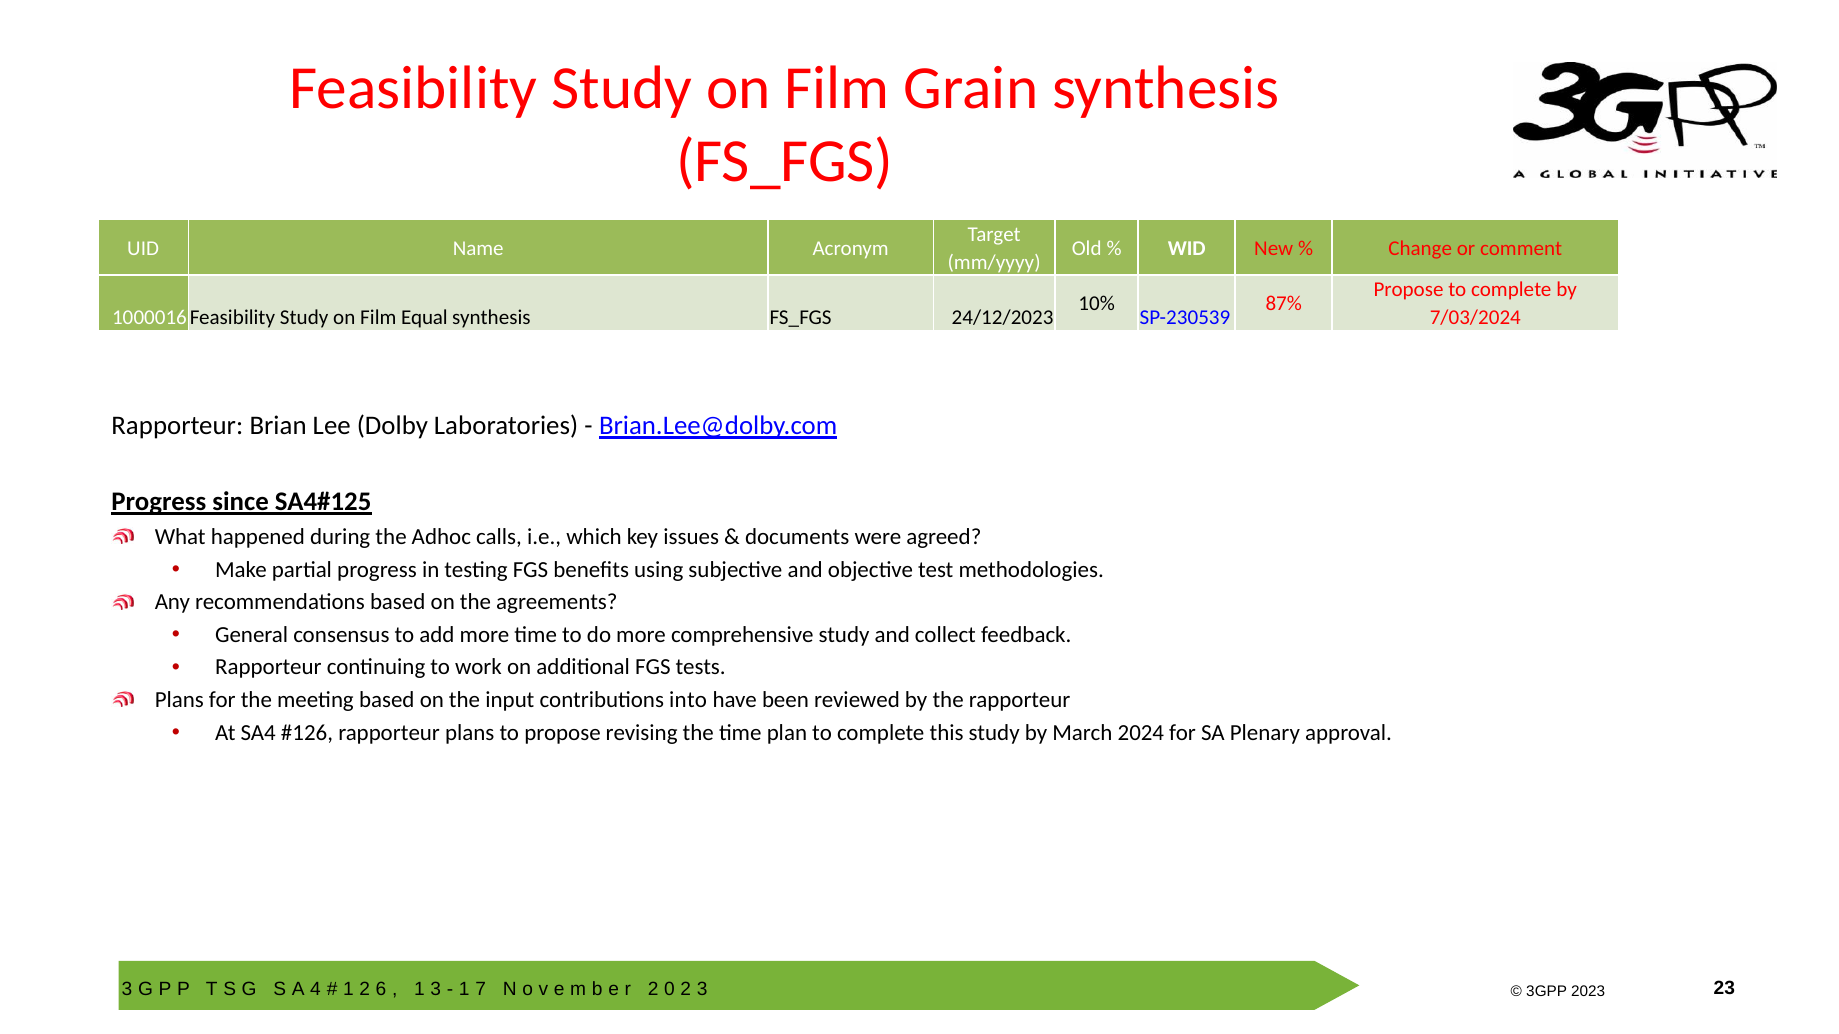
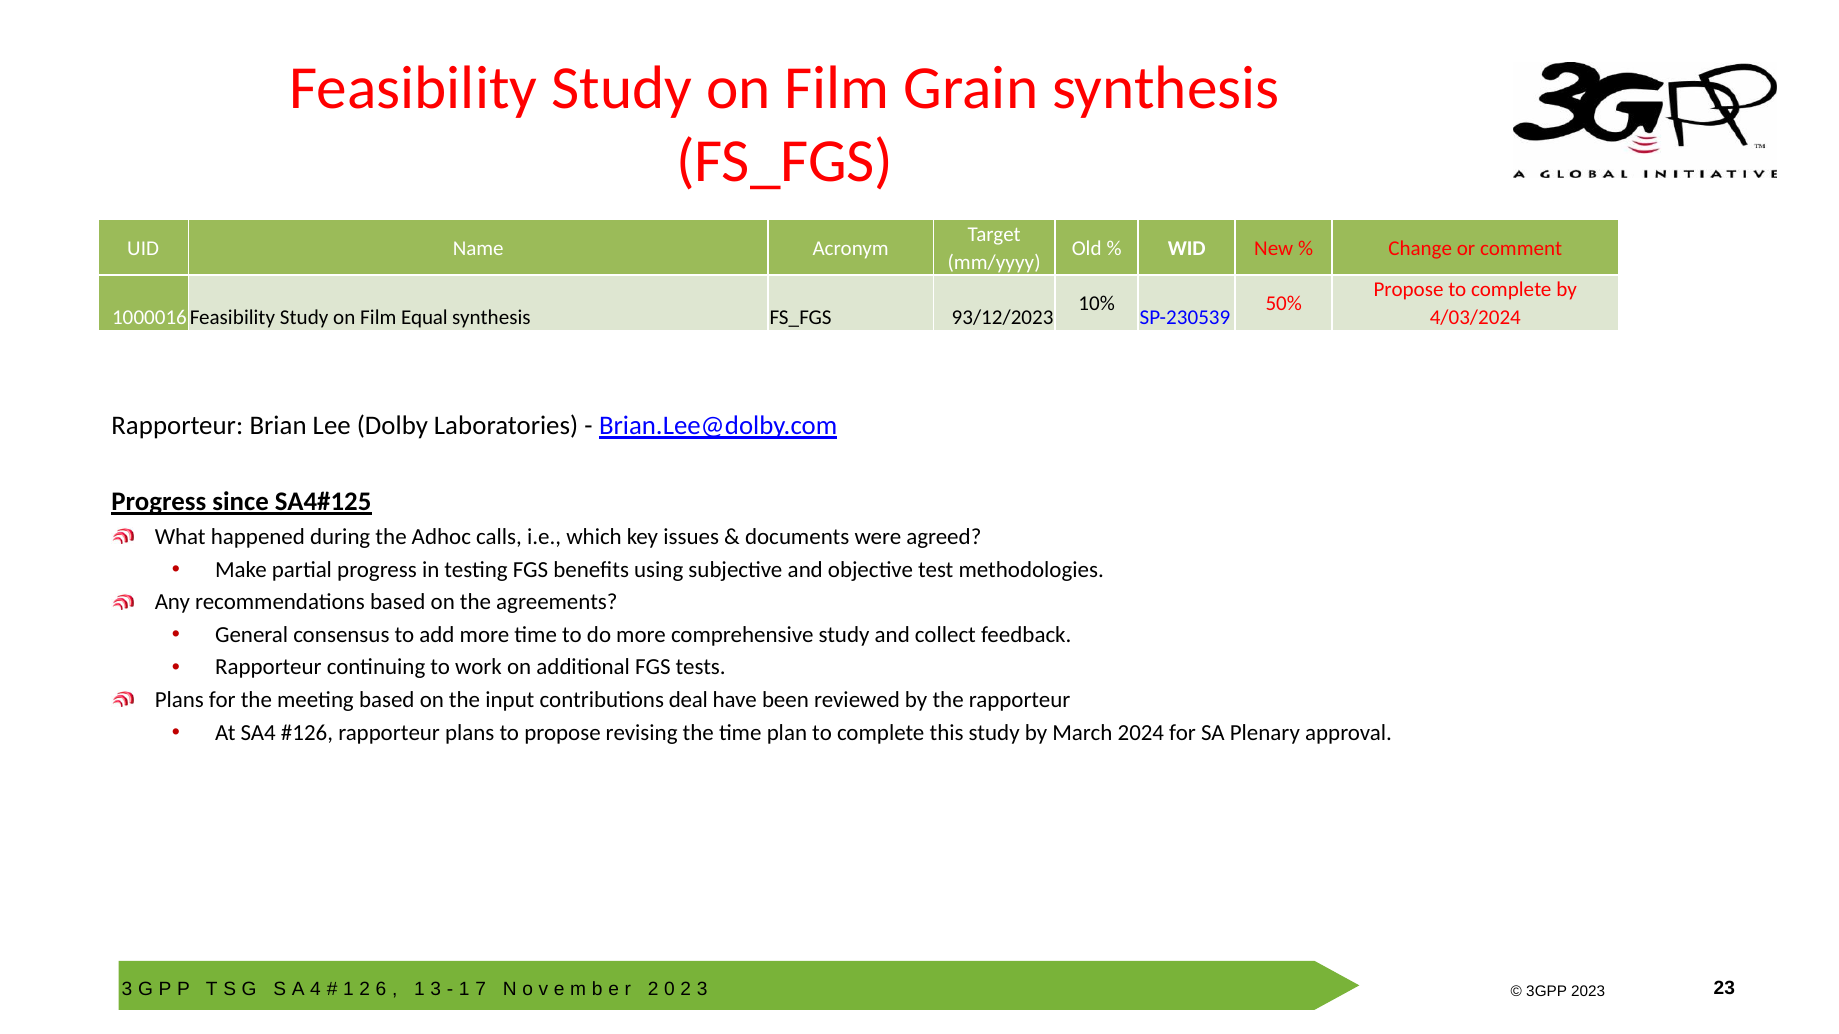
87%: 87% -> 50% (1284, 304)
24/12/2023: 24/12/2023 -> 93/12/2023 (1003, 318)
7/03/2024: 7/03/2024 -> 4/03/2024 (1475, 318)
into: into -> deal (688, 700)
